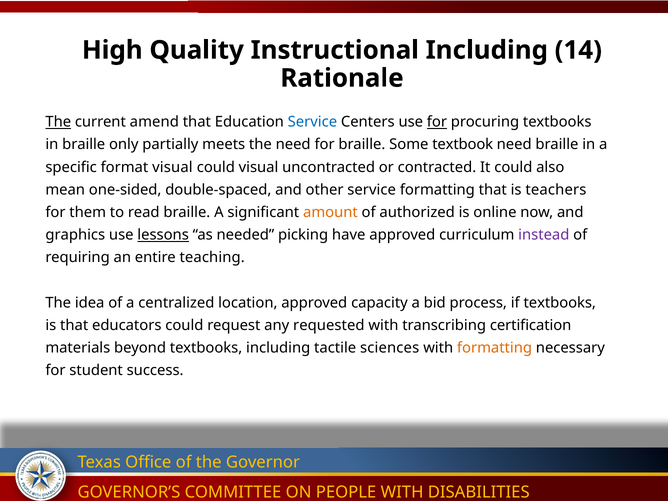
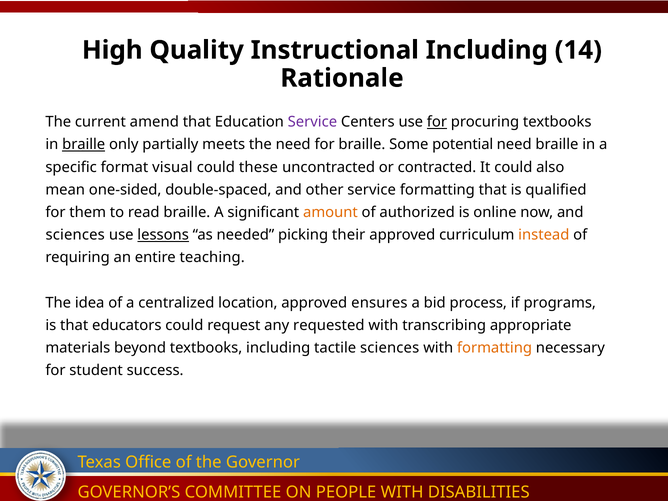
The underline: present -> none (58, 122)
Service colour: blue -> purple (312, 122)
braille underline: none -> present (84, 145)
textbook: textbook -> potential (463, 145)
could visual: visual -> these (258, 167)
teachers: teachers -> qualified (556, 190)
graphics: graphics -> sciences (75, 235)
have: have -> their (349, 235)
instead colour: purple -> orange (544, 235)
capacity: capacity -> ensures (379, 303)
if textbooks: textbooks -> programs (560, 303)
certification: certification -> appropriate (531, 325)
